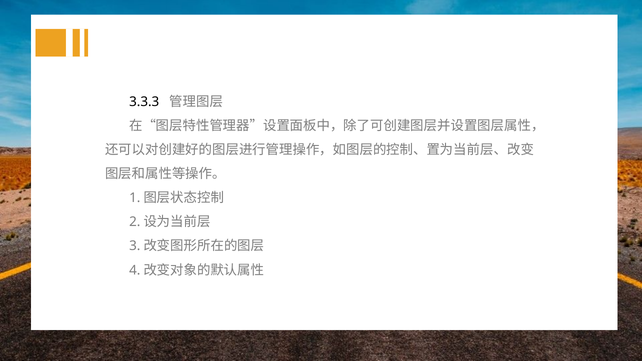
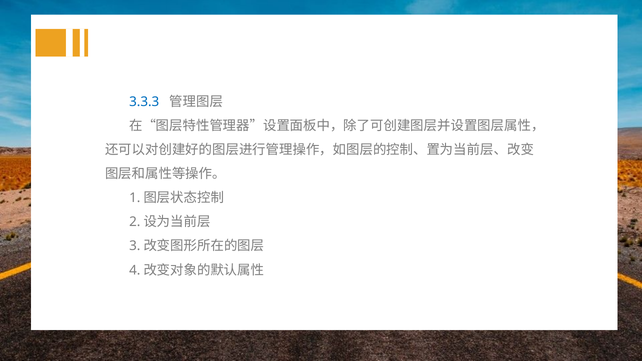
3.3.3 colour: black -> blue (144, 102)
